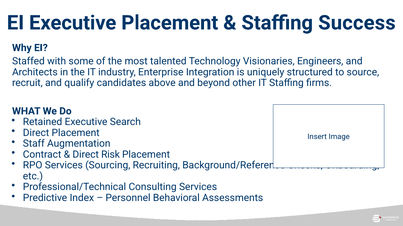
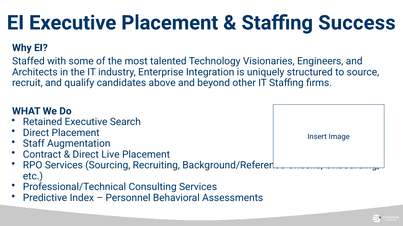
Risk: Risk -> Live (110, 155)
